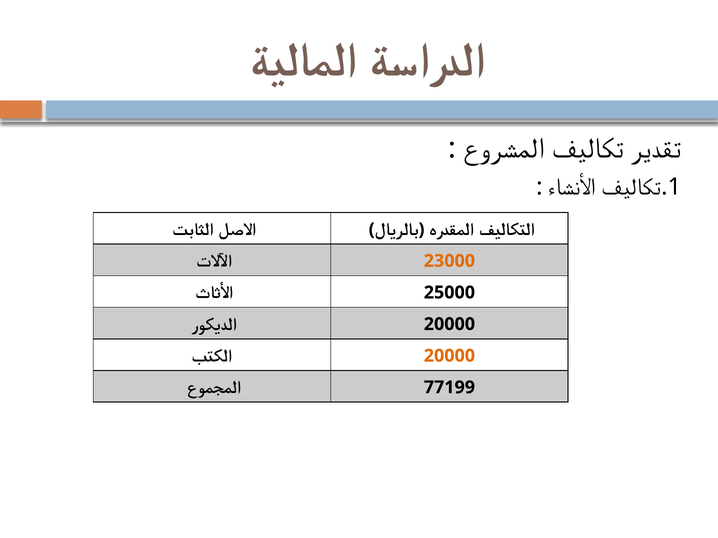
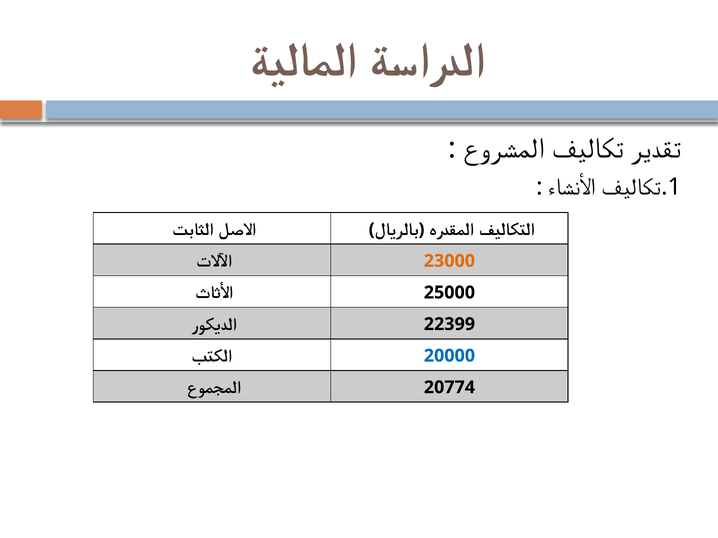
20000: 20000 -> 22399 (449, 324)
20000 colour: orange -> blue (449, 356)
77199: 77199 -> 20774 (449, 388)
